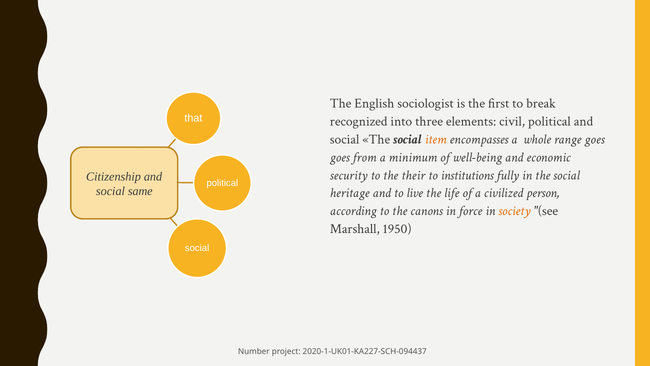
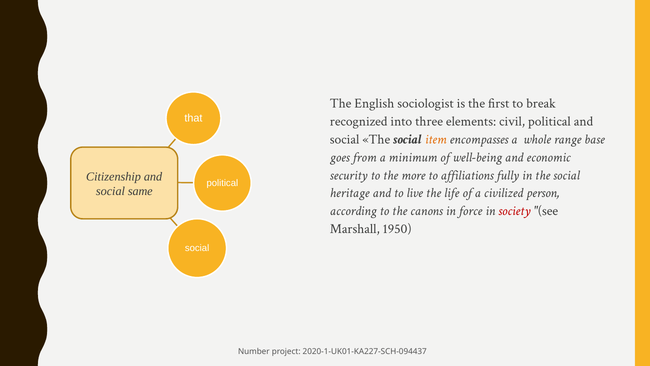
range goes: goes -> base (594, 139)
their: their -> more (413, 175)
institutions: institutions -> affiliations (467, 175)
society colour: orange -> red (514, 211)
